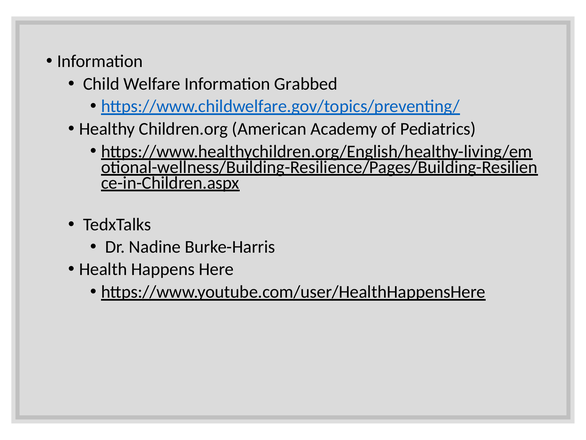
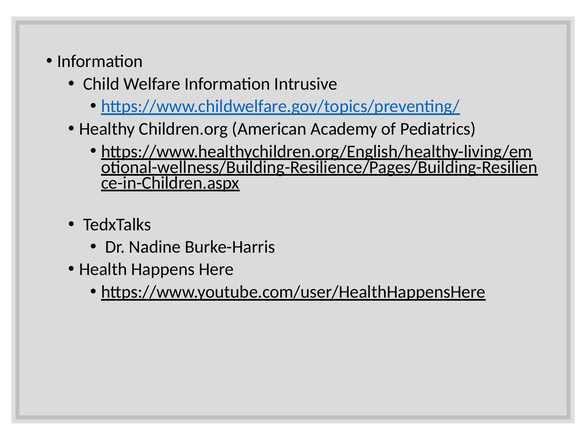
Grabbed: Grabbed -> Intrusive (306, 84)
